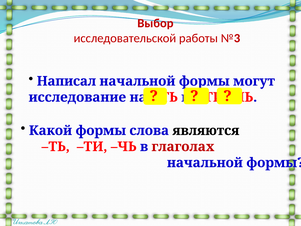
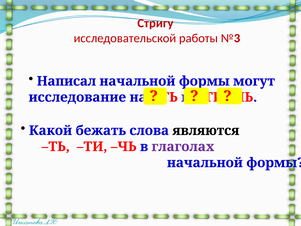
Выбор: Выбор -> Стригу (155, 23)
Какой формы: формы -> бежать (101, 130)
глаголах colour: red -> purple (183, 146)
